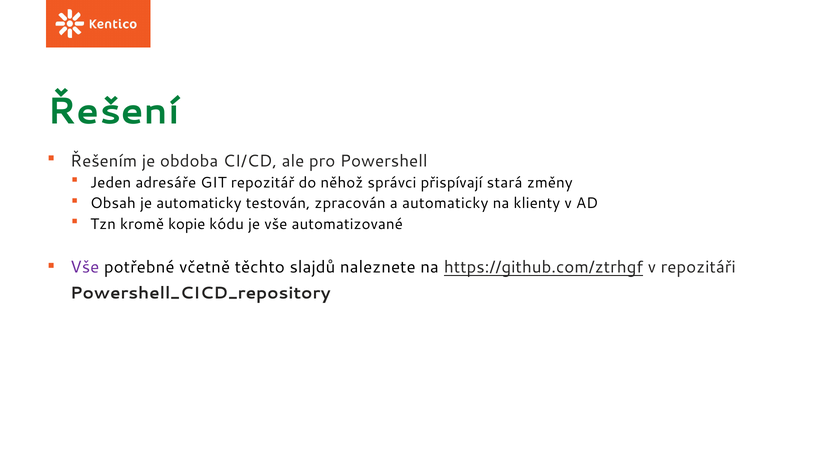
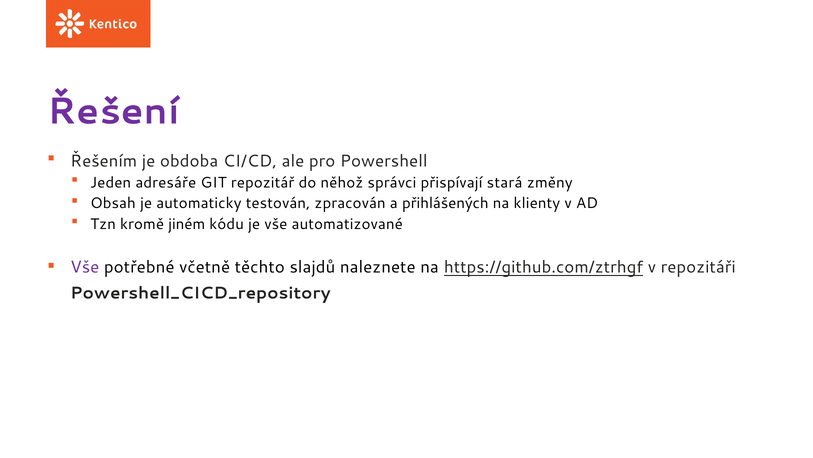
Řešení colour: green -> purple (113, 111)
a automaticky: automaticky -> přihlášených (445, 203)
kopie: kopie -> jiném (187, 224)
